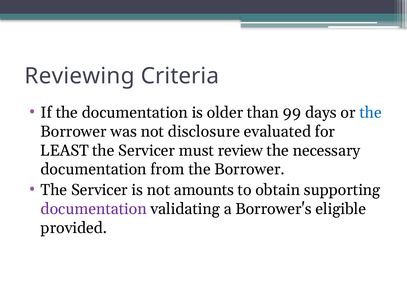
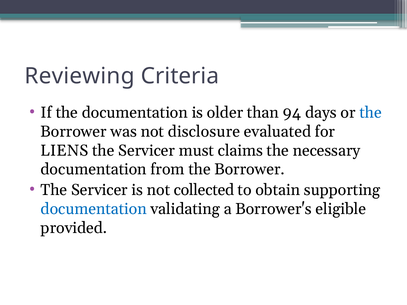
99: 99 -> 94 (292, 113)
LEAST: LEAST -> LIENS (64, 151)
review: review -> claims (240, 151)
amounts: amounts -> collected (204, 190)
documentation colour: purple -> blue (94, 209)
